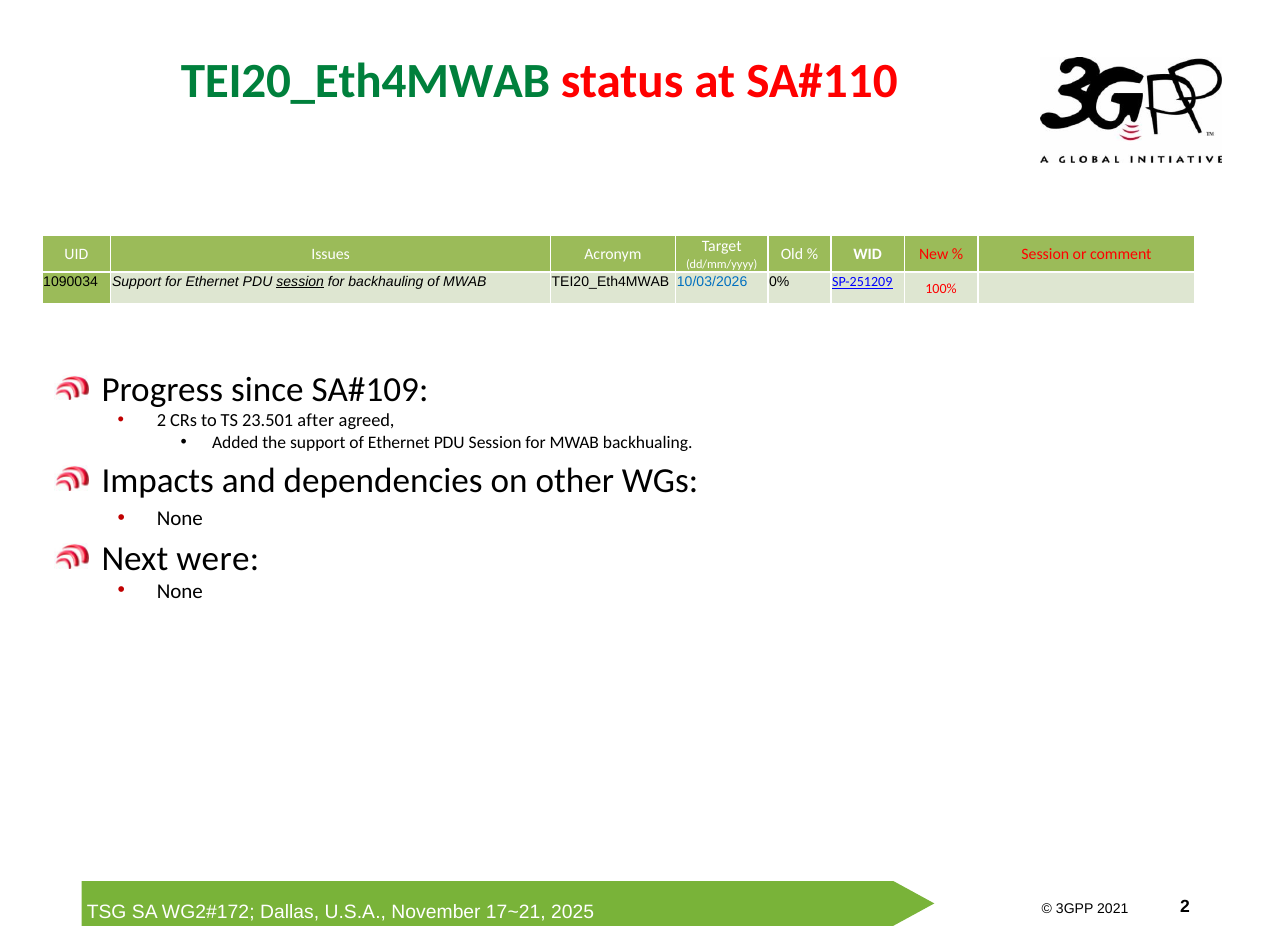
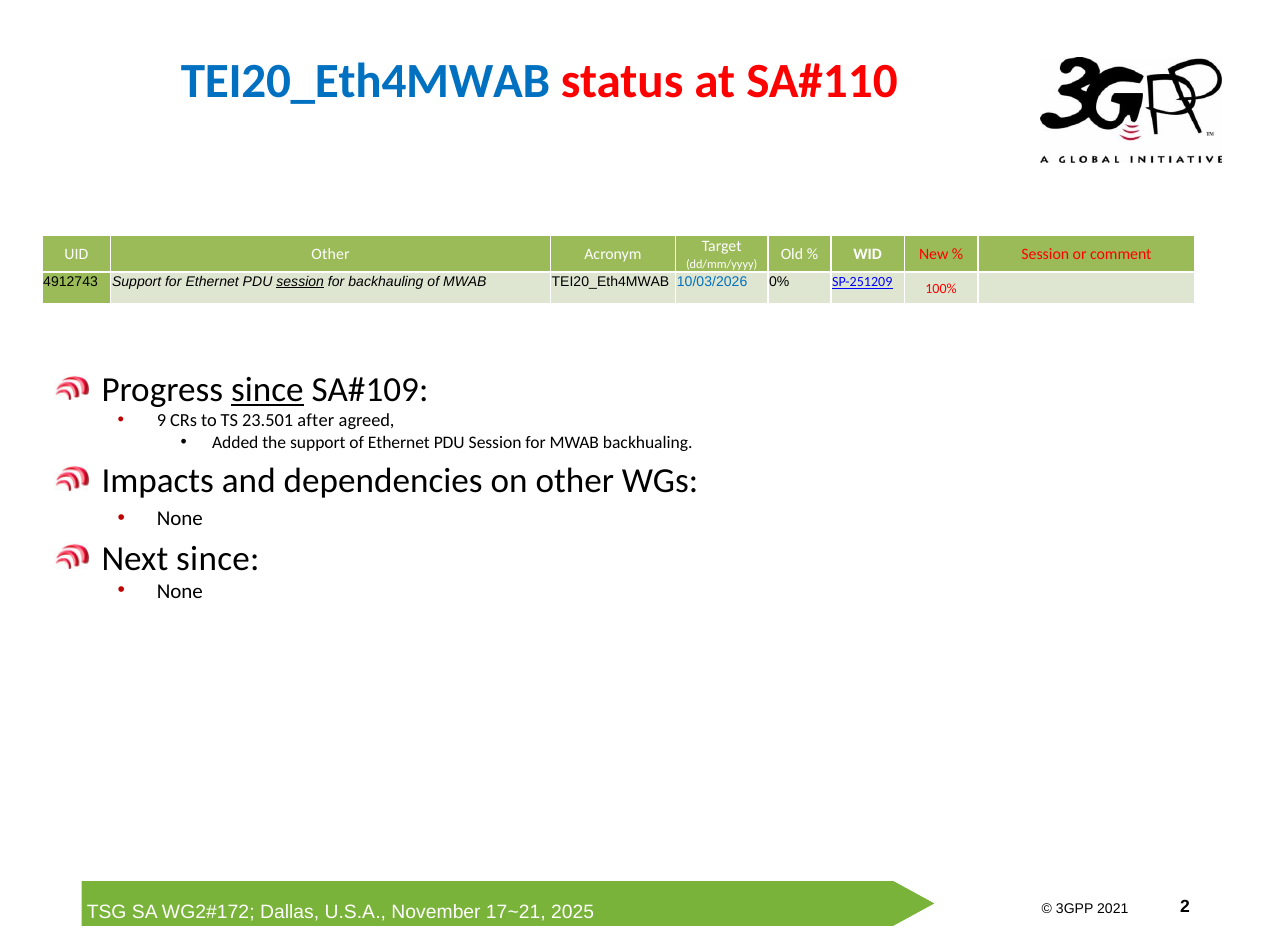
TEI20_Eth4MWAB colour: green -> blue (366, 82)
UID Issues: Issues -> Other (331, 255)
1090034: 1090034 -> 4912743 (71, 282)
since underline: none -> present (267, 390)
2: 2 -> 9 (161, 421)
Next were: were -> since (218, 558)
